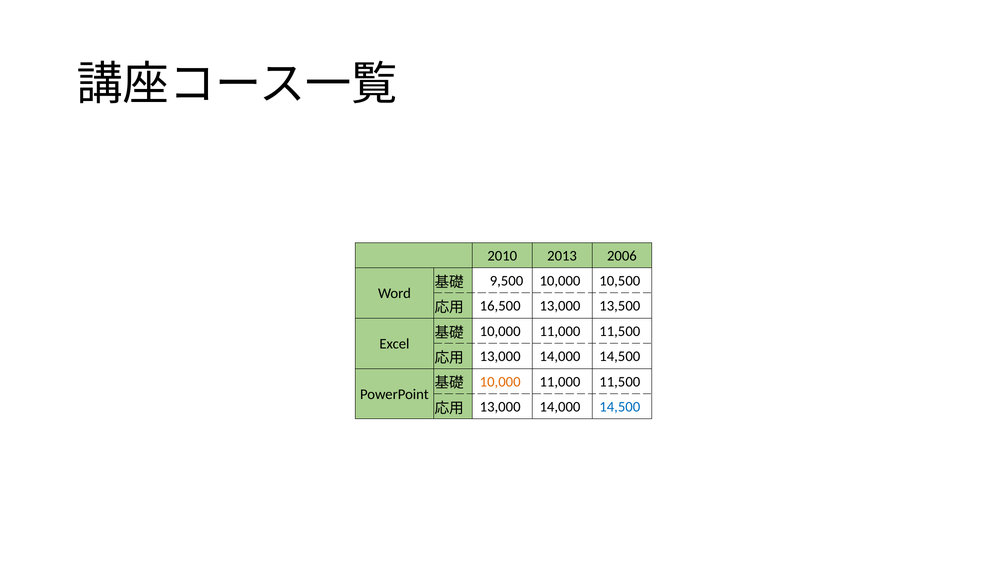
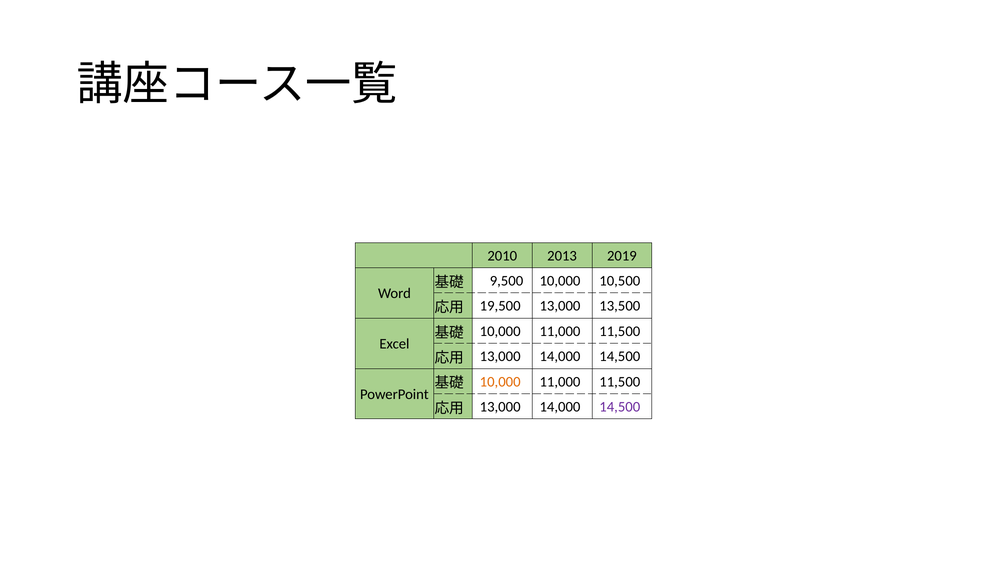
2006: 2006 -> 2019 (622, 256)
16,500: 16,500 -> 19,500 (500, 306)
14,500 colour: blue -> purple (620, 406)
